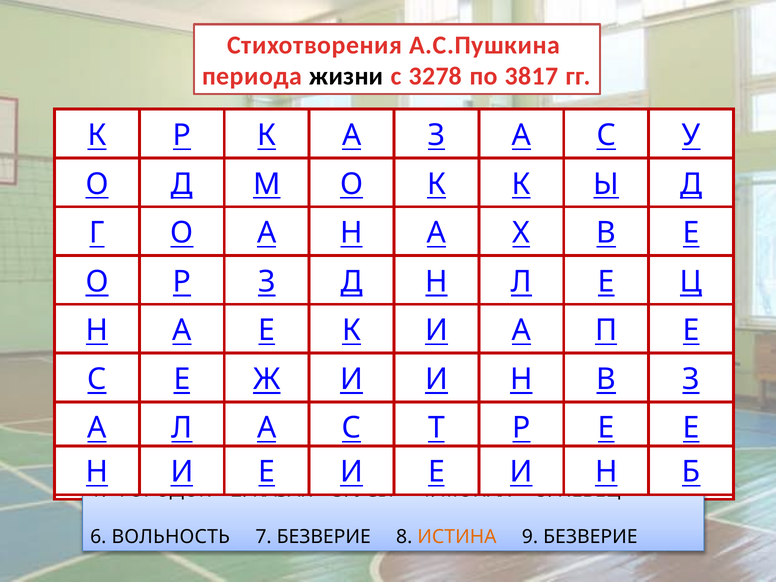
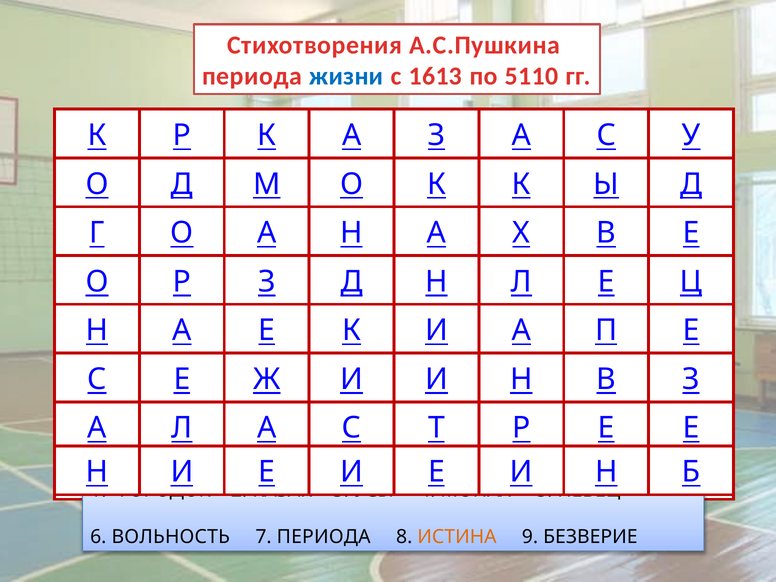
жизни colour: black -> blue (346, 76)
3278: 3278 -> 1613 (436, 76)
3817: 3817 -> 5110 (532, 76)
7 БЕЗВЕРИЕ: БЕЗВЕРИЕ -> ПЕРИОДА (324, 537)
